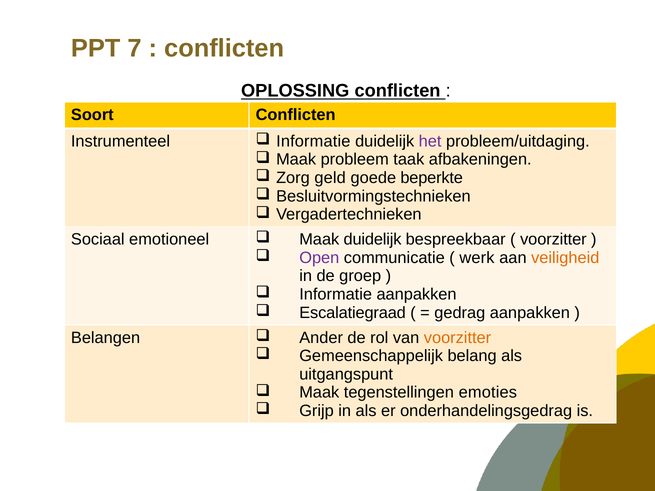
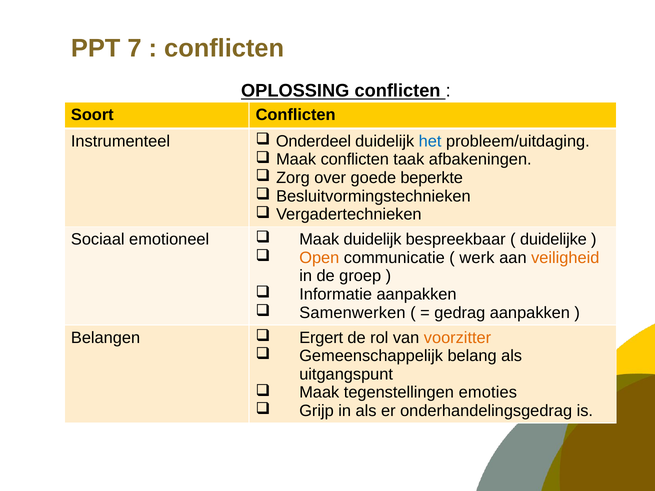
Informatie: Informatie -> Onderdeel (313, 141)
het colour: purple -> blue (430, 141)
Maak probleem: probleem -> conflicten (355, 160)
geld: geld -> over (330, 178)
voorzitter: voorzitter -> duidelijke (553, 240)
Open colour: purple -> orange (319, 258)
Escalatiegraad: Escalatiegraad -> Samenwerken (352, 313)
Ander: Ander -> Ergert (321, 338)
